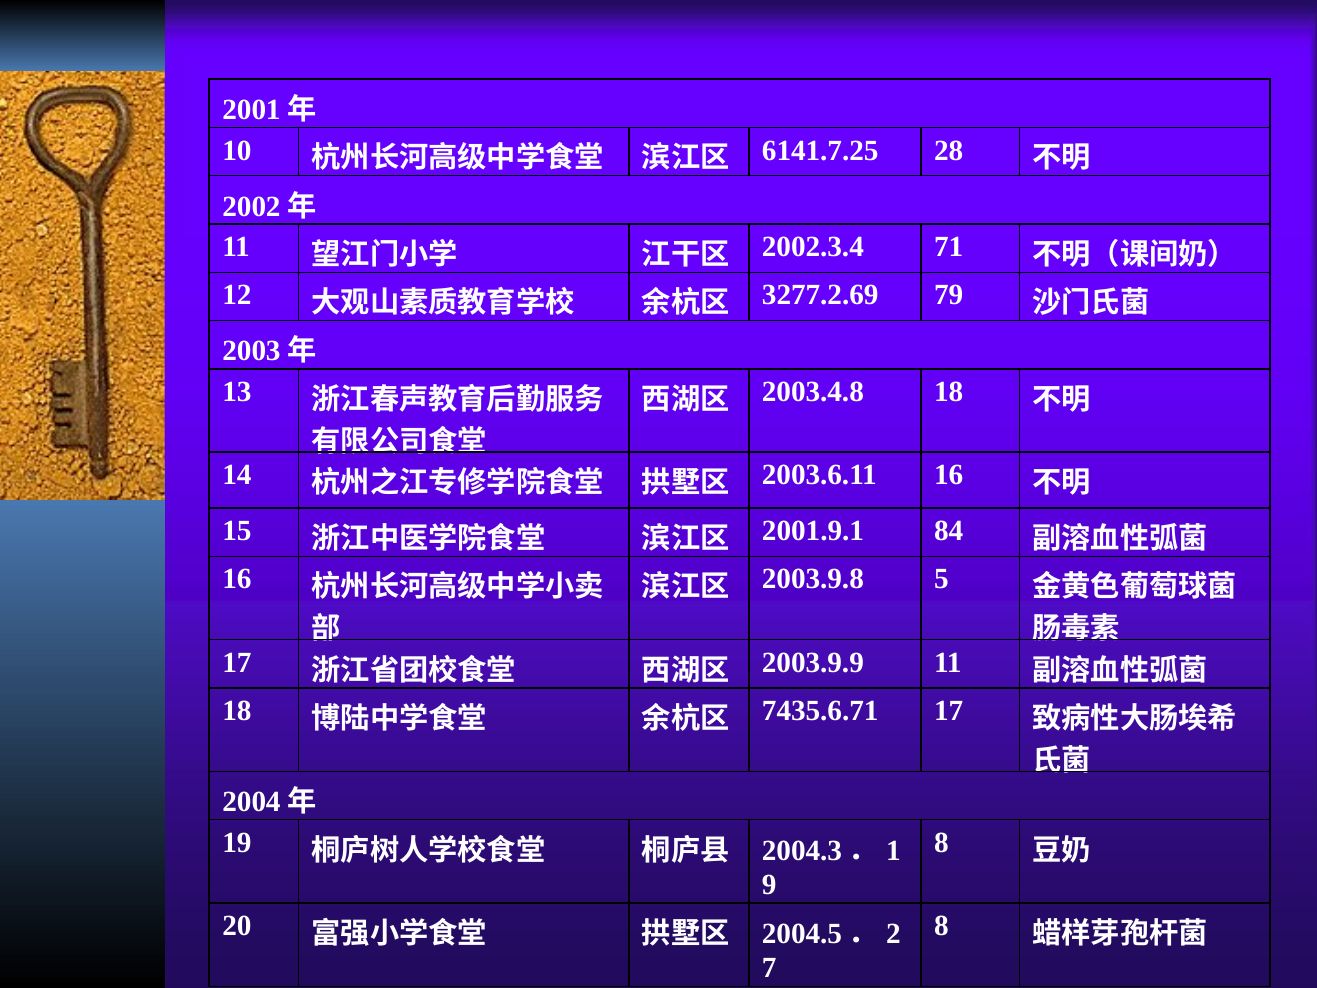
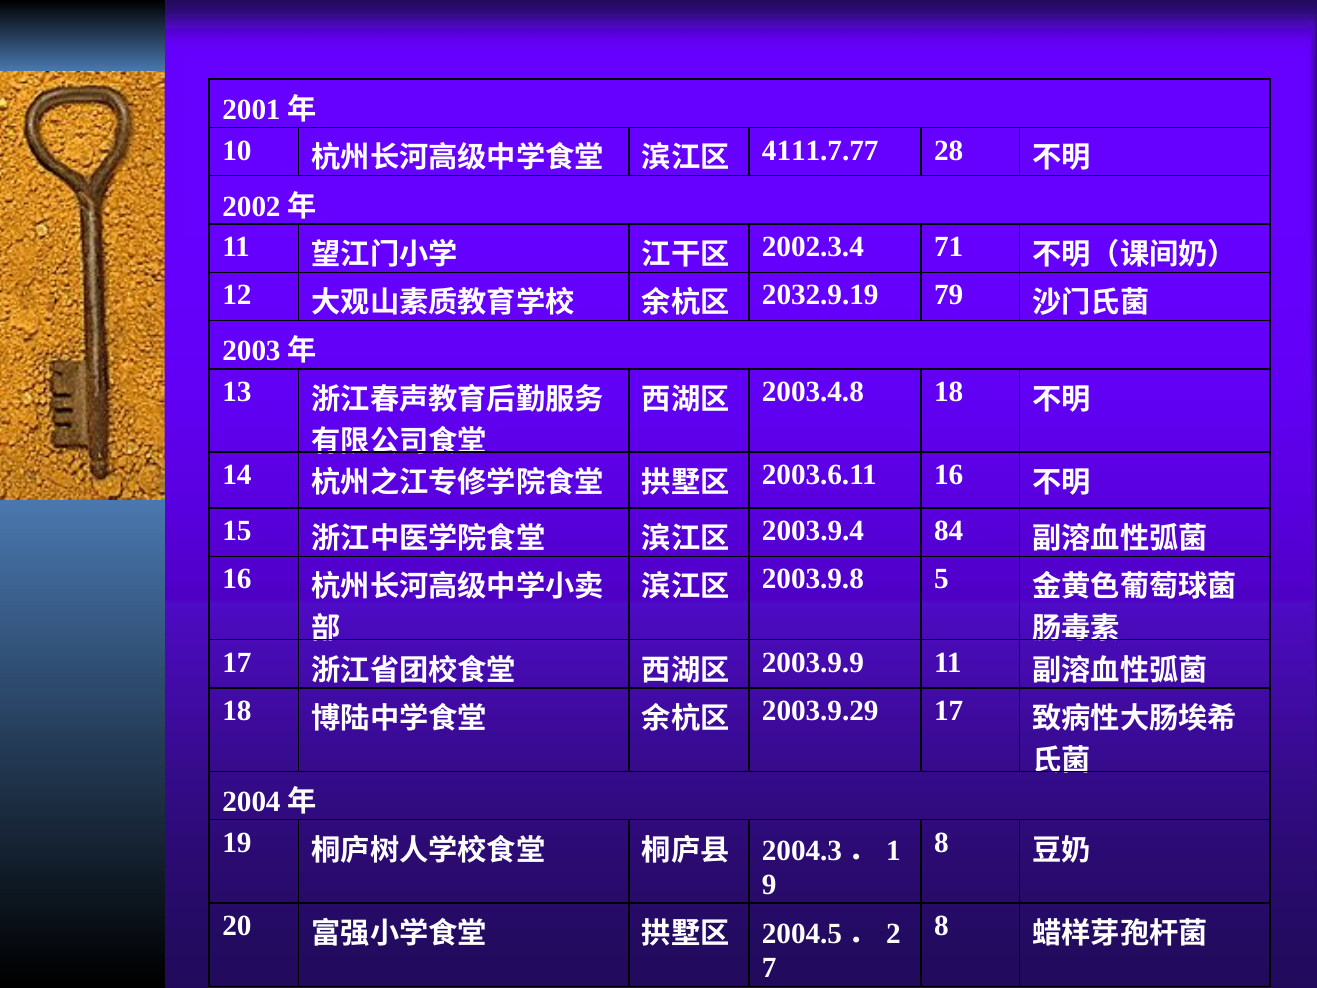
6141.7.25: 6141.7.25 -> 4111.7.77 (820, 150)
3277.2.69: 3277.2.69 -> 2032.9.19 (820, 295)
2001.9.1: 2001.9.1 -> 2003.9.4 (813, 531)
7435.6.71: 7435.6.71 -> 2003.9.29 (820, 711)
